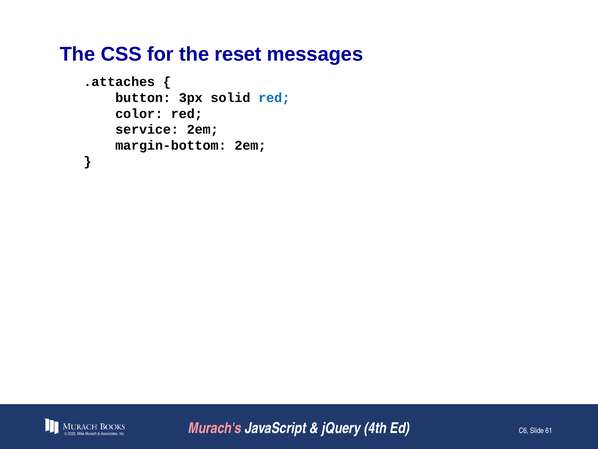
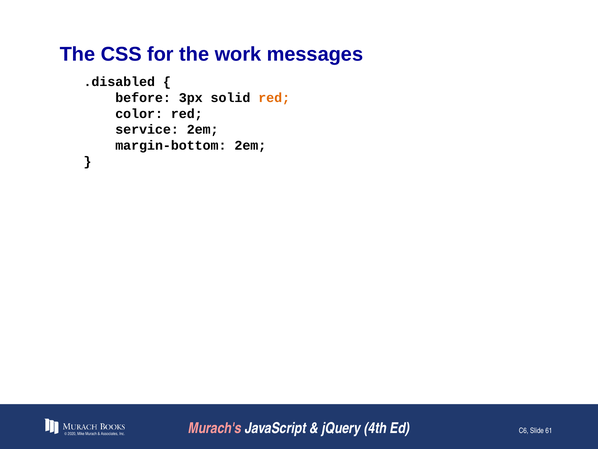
reset: reset -> work (238, 54)
.attaches: .attaches -> .disabled (119, 82)
button: button -> before (143, 98)
red colour: blue -> orange (274, 98)
